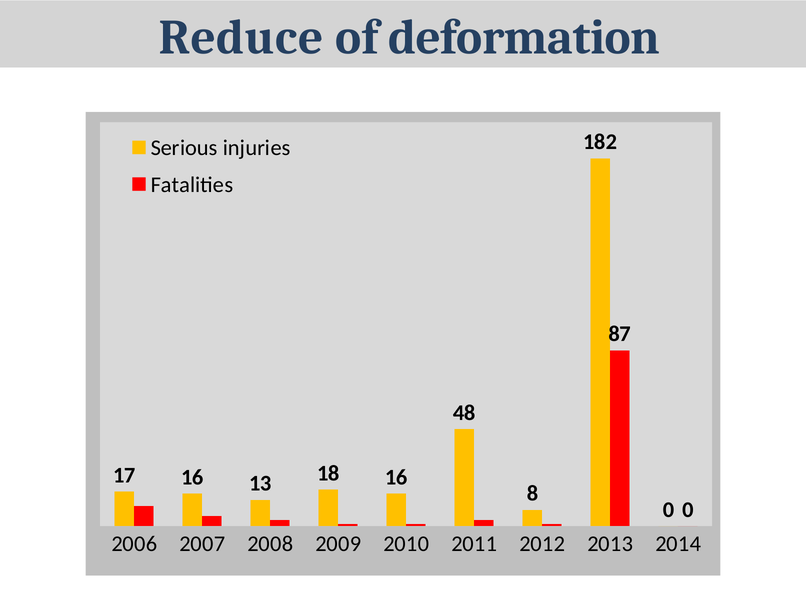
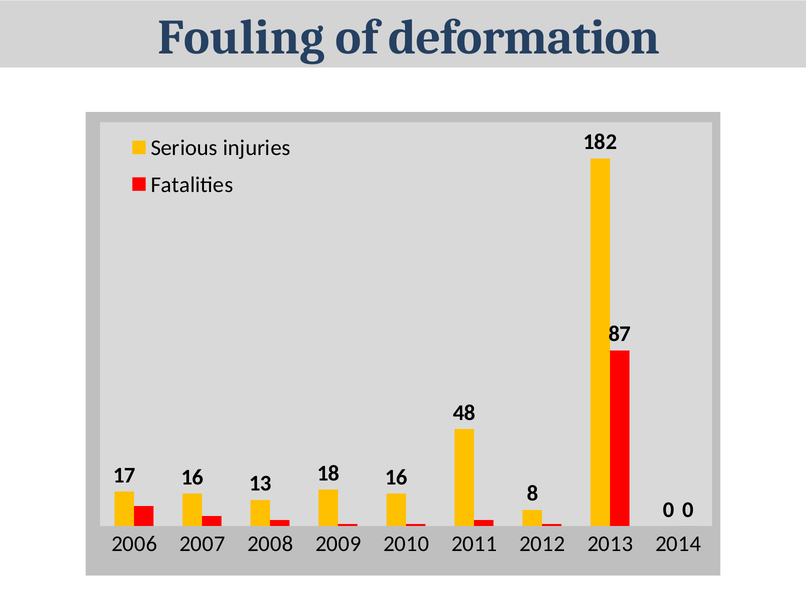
Reduce: Reduce -> Fouling (241, 37)
